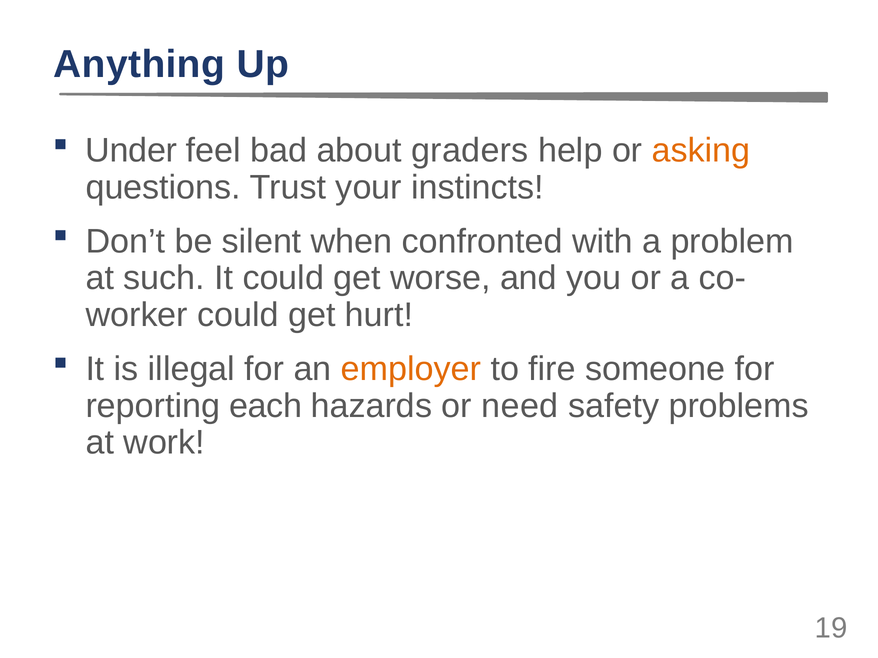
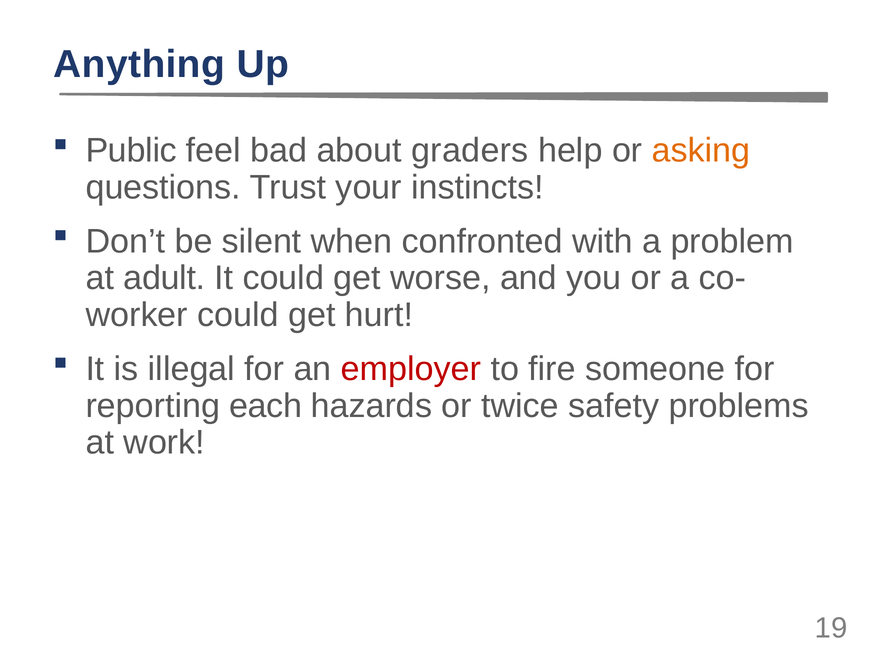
Under: Under -> Public (131, 151)
such: such -> adult (164, 278)
employer colour: orange -> red (411, 369)
need: need -> twice (520, 406)
